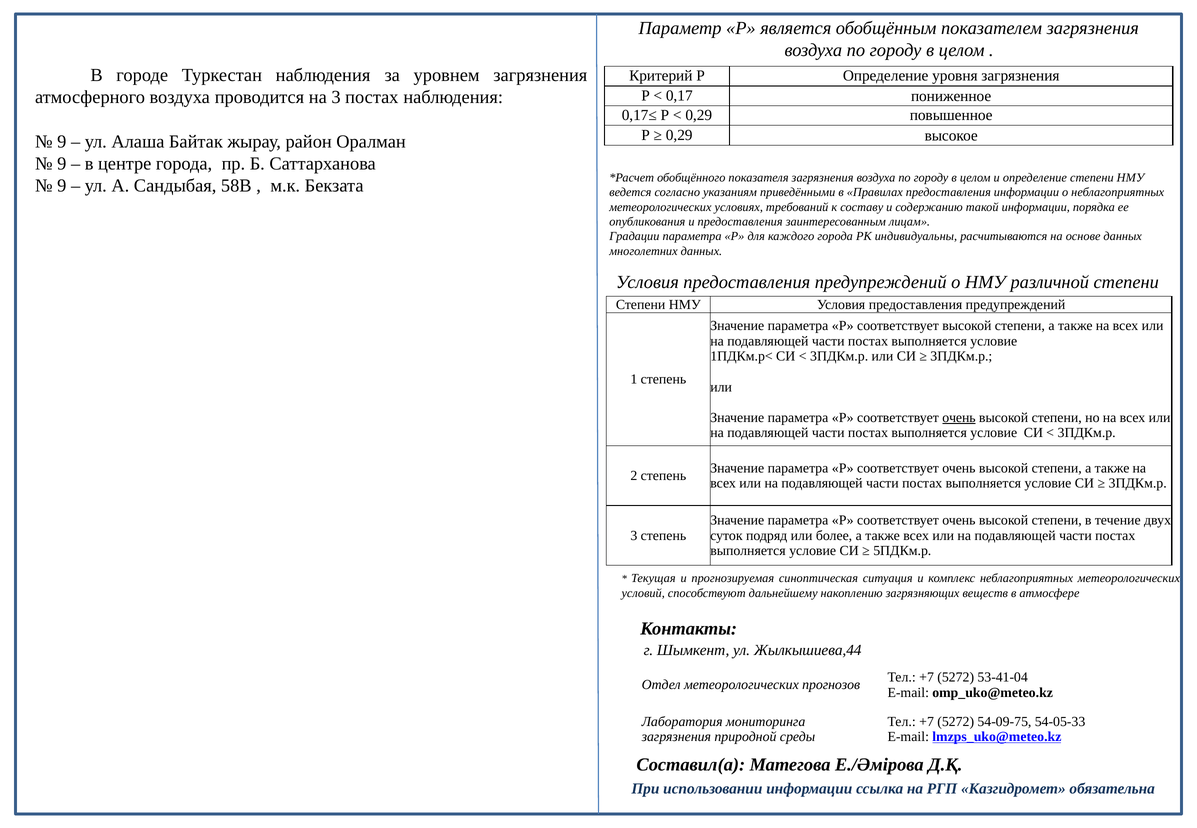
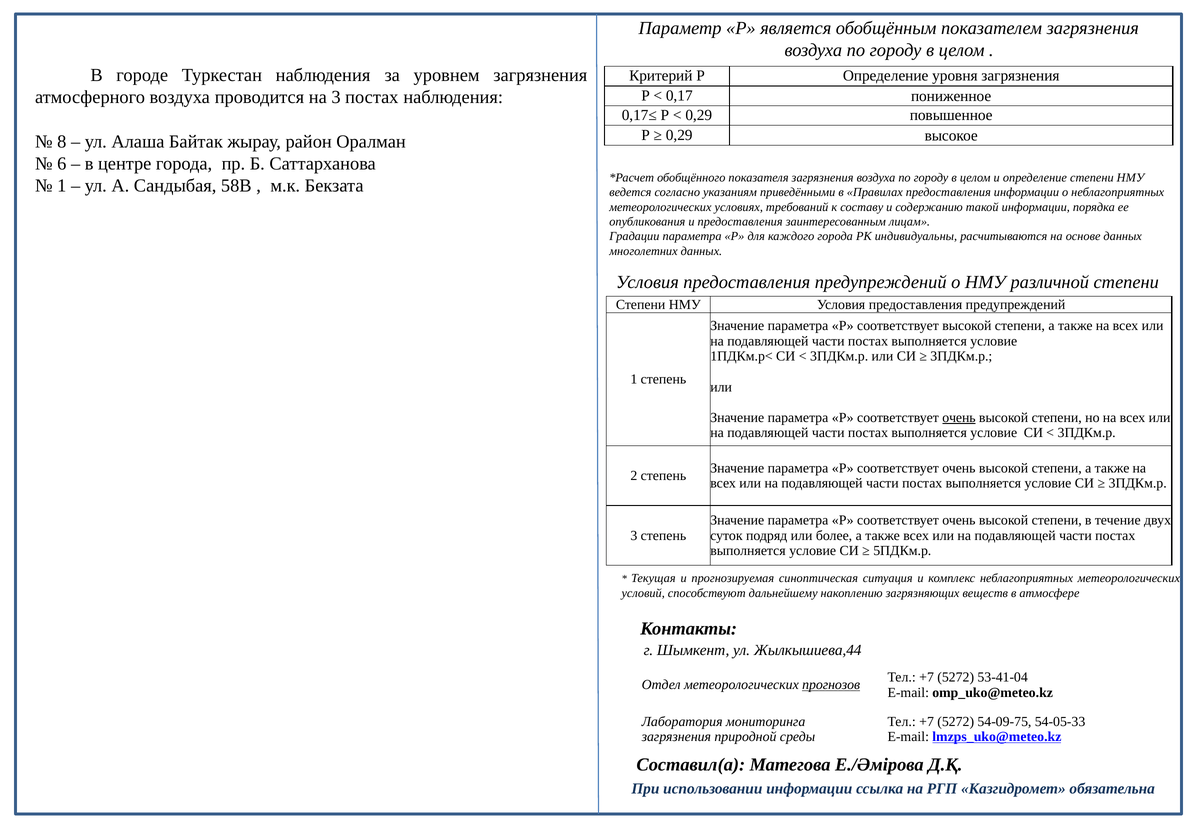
9: 9 -> 8 (62, 142)
9: 9 -> 6 (62, 164)
9: 9 -> 1 (62, 186)
прогнозов underline: none -> present (831, 685)
